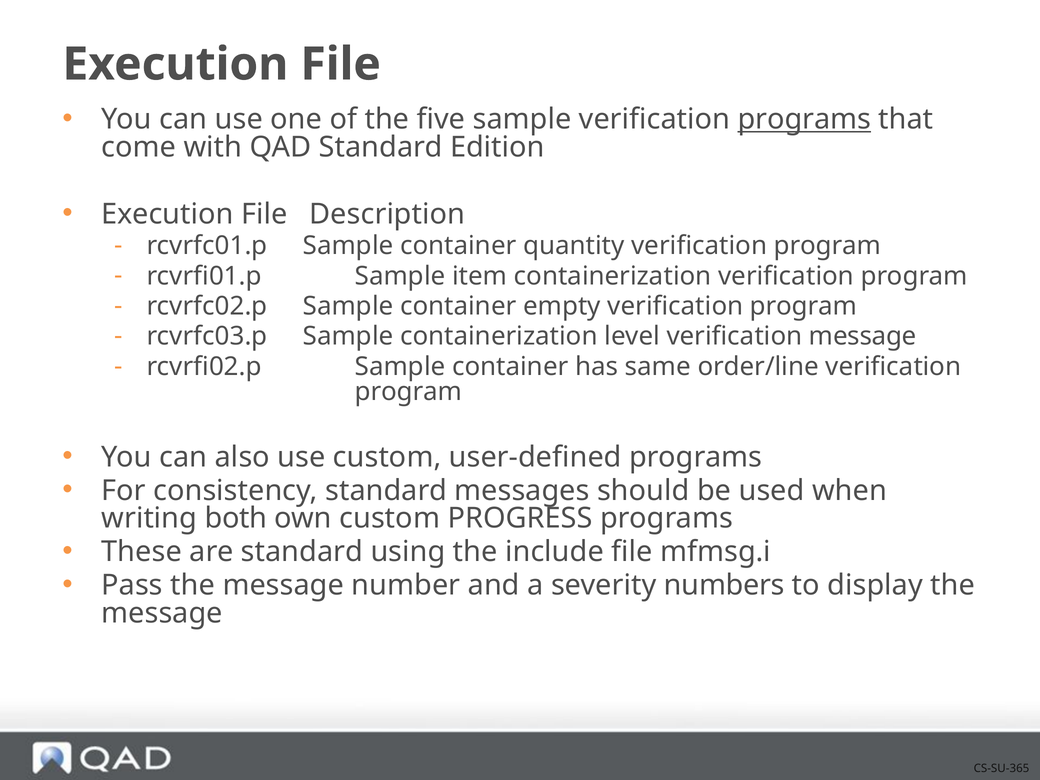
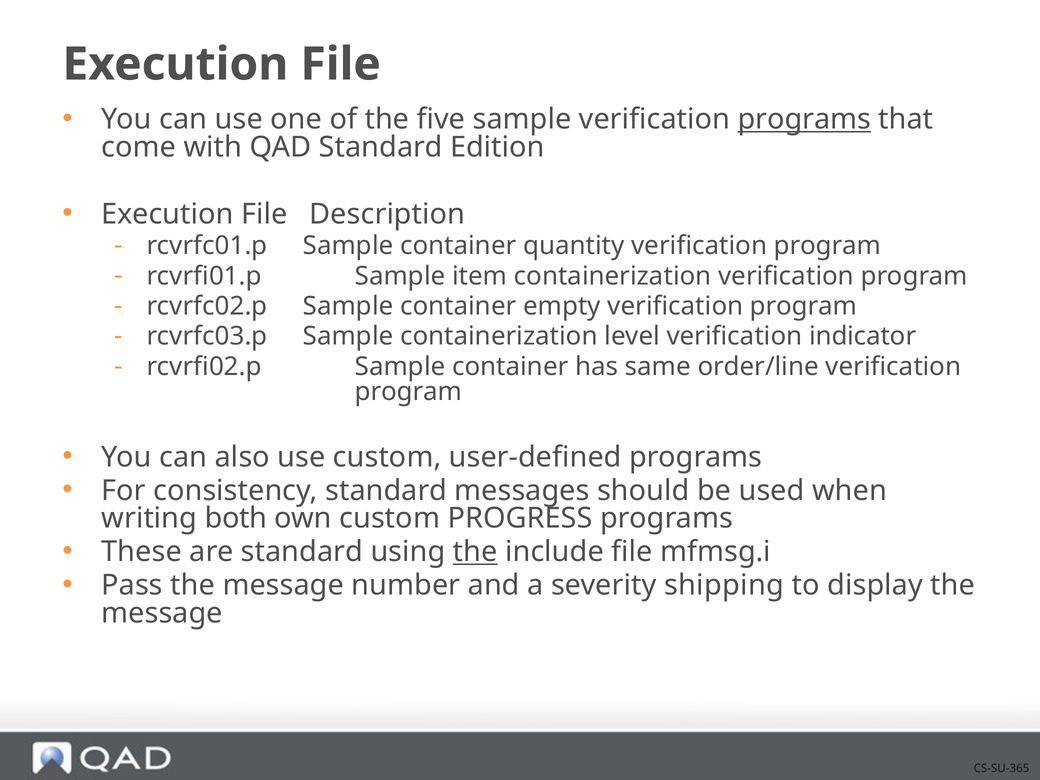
verification message: message -> indicator (863, 336)
the underline: none -> present (475, 552)
numbers: numbers -> shipping (724, 585)
